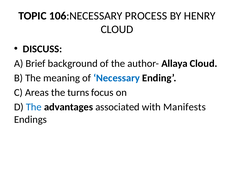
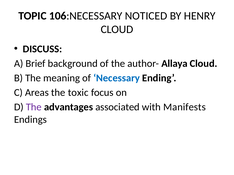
PROCESS: PROCESS -> NOTICED (146, 16)
turns: turns -> toxic (78, 93)
The colour: blue -> purple (34, 107)
